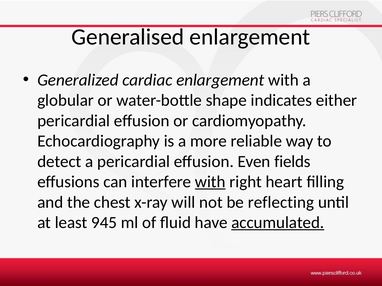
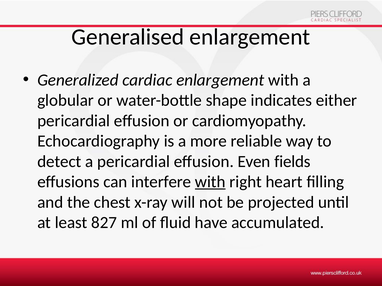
reflecting: reflecting -> projected (281, 203)
945: 945 -> 827 (104, 223)
accumulated underline: present -> none (278, 223)
